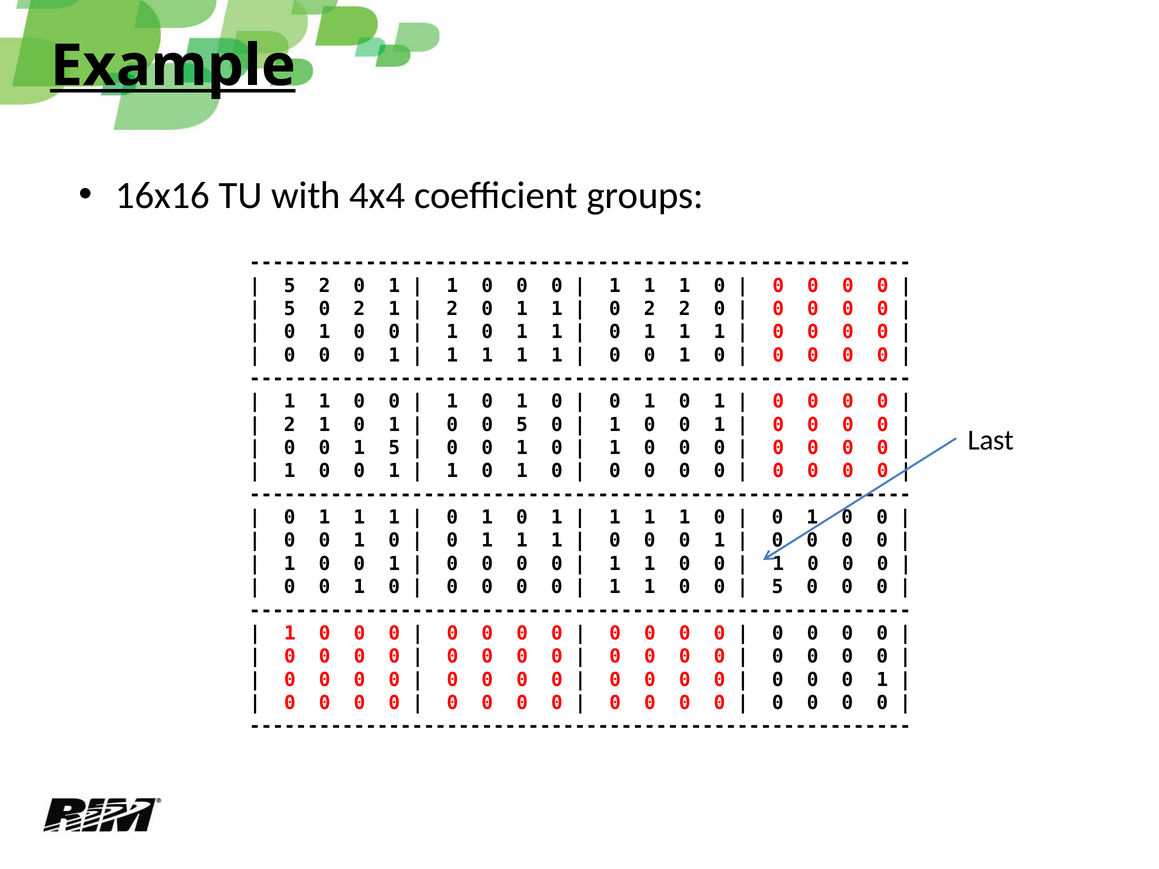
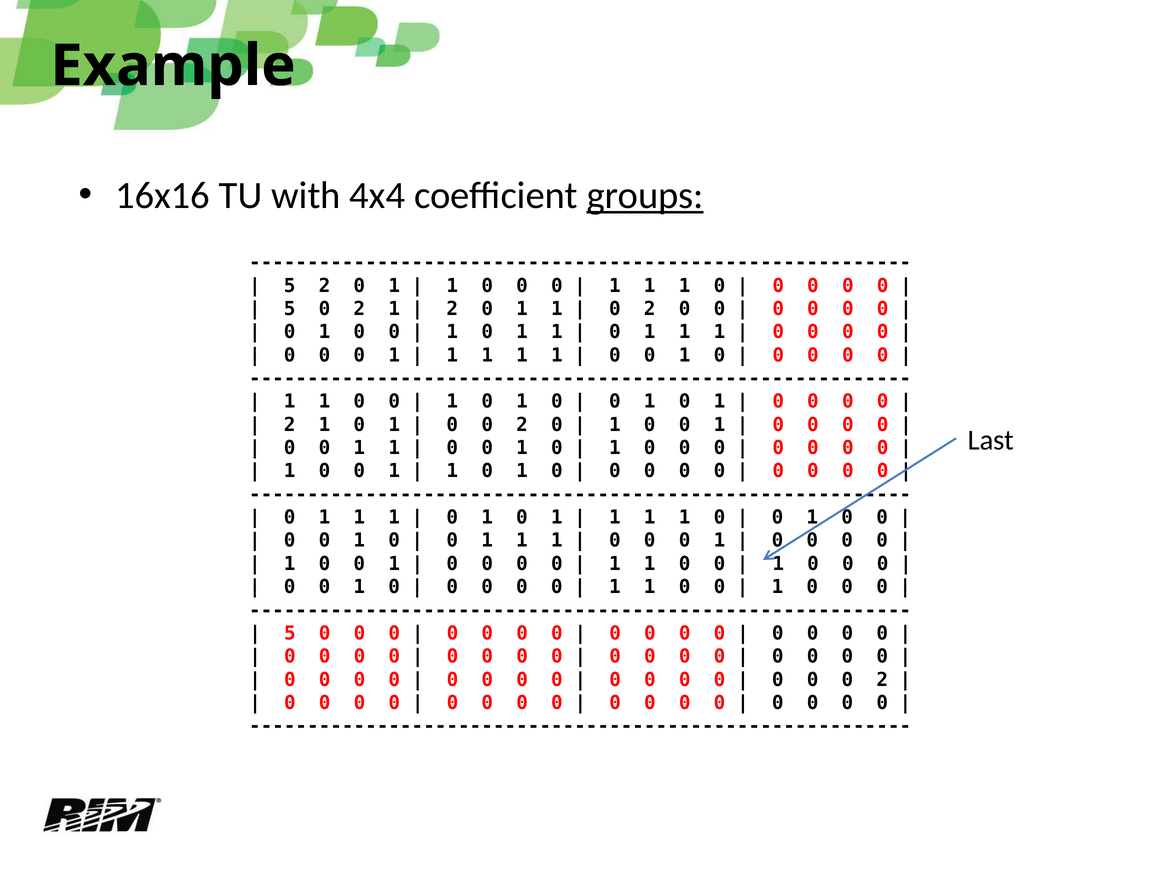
Example underline: present -> none (173, 66)
groups underline: none -> present (645, 196)
2: 2 -> 0 (685, 309)
5: 5 -> 2 (522, 425)
0 0 1 5: 5 -> 1 (394, 448)
5: 5 -> 1 (778, 587)
1: 1 -> 5 (290, 633)
1: 1 -> 2 (882, 680)
